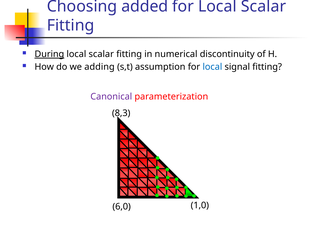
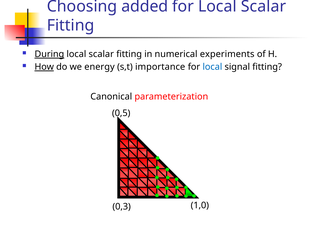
discontinuity: discontinuity -> experiments (227, 54)
How underline: none -> present (44, 67)
adding: adding -> energy (100, 67)
assumption: assumption -> importance (160, 67)
Canonical colour: purple -> black (111, 96)
8,3: 8,3 -> 0,5 (121, 113)
6,0: 6,0 -> 0,3 (122, 206)
